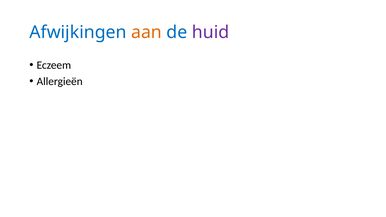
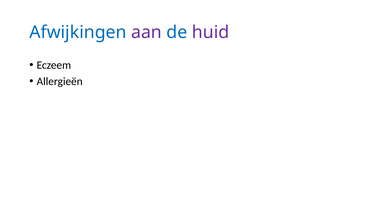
aan colour: orange -> purple (146, 32)
